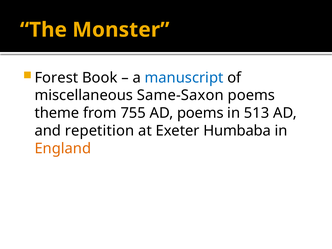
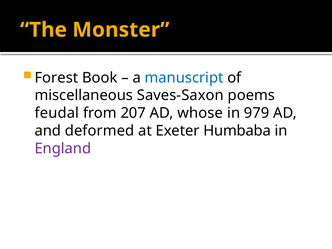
Same-Saxon: Same-Saxon -> Saves-Saxon (180, 95)
theme: theme -> feudal (57, 113)
755: 755 -> 207 (133, 113)
AD poems: poems -> whose (200, 113)
513: 513 -> 979 (257, 113)
repetition: repetition -> deformed (100, 131)
England colour: orange -> purple (63, 149)
